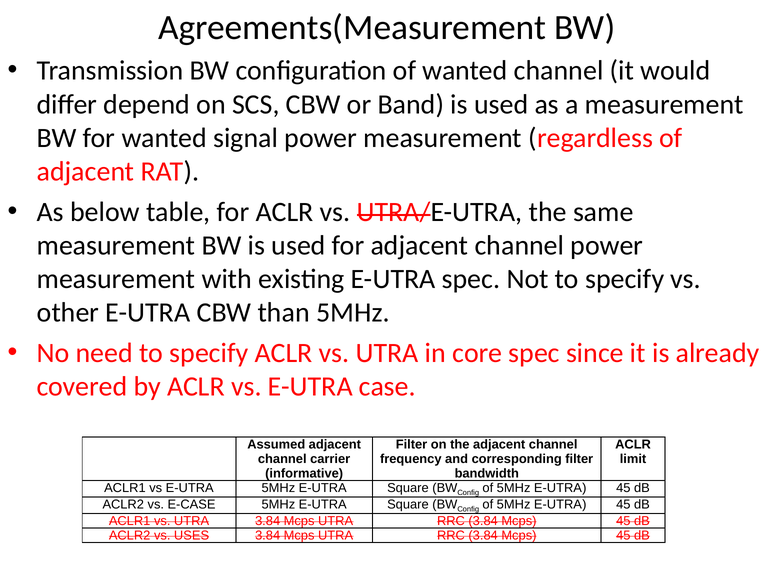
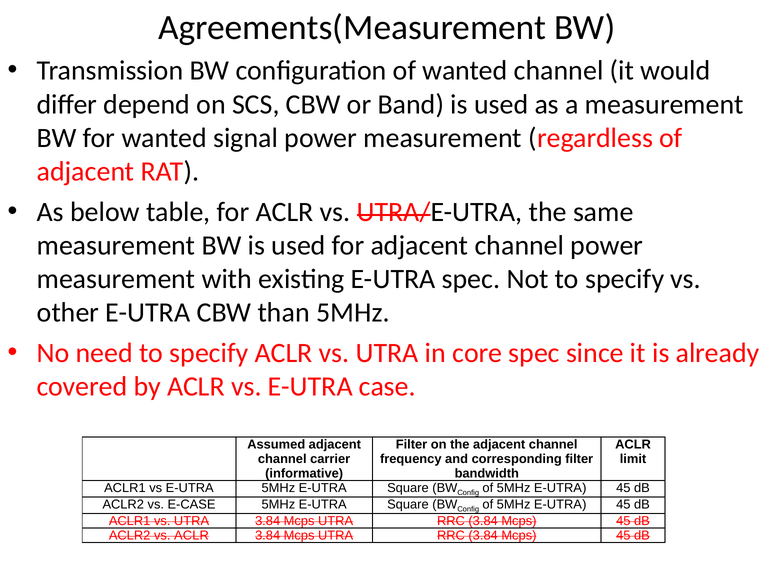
vs USES: USES -> ACLR (191, 535)
